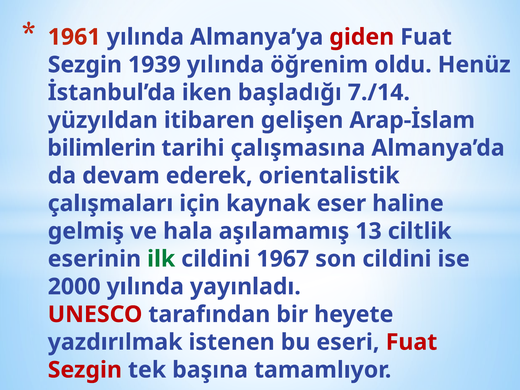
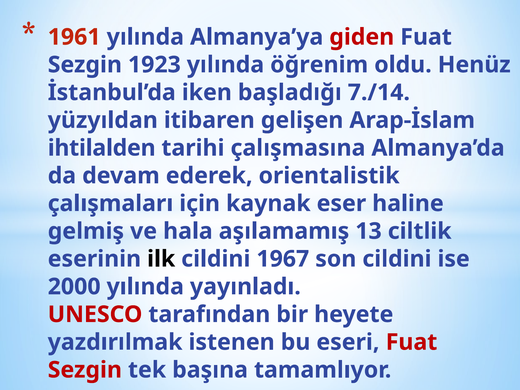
1939: 1939 -> 1923 (154, 65)
bilimlerin: bilimlerin -> ihtilalden (102, 148)
ilk colour: green -> black (161, 259)
